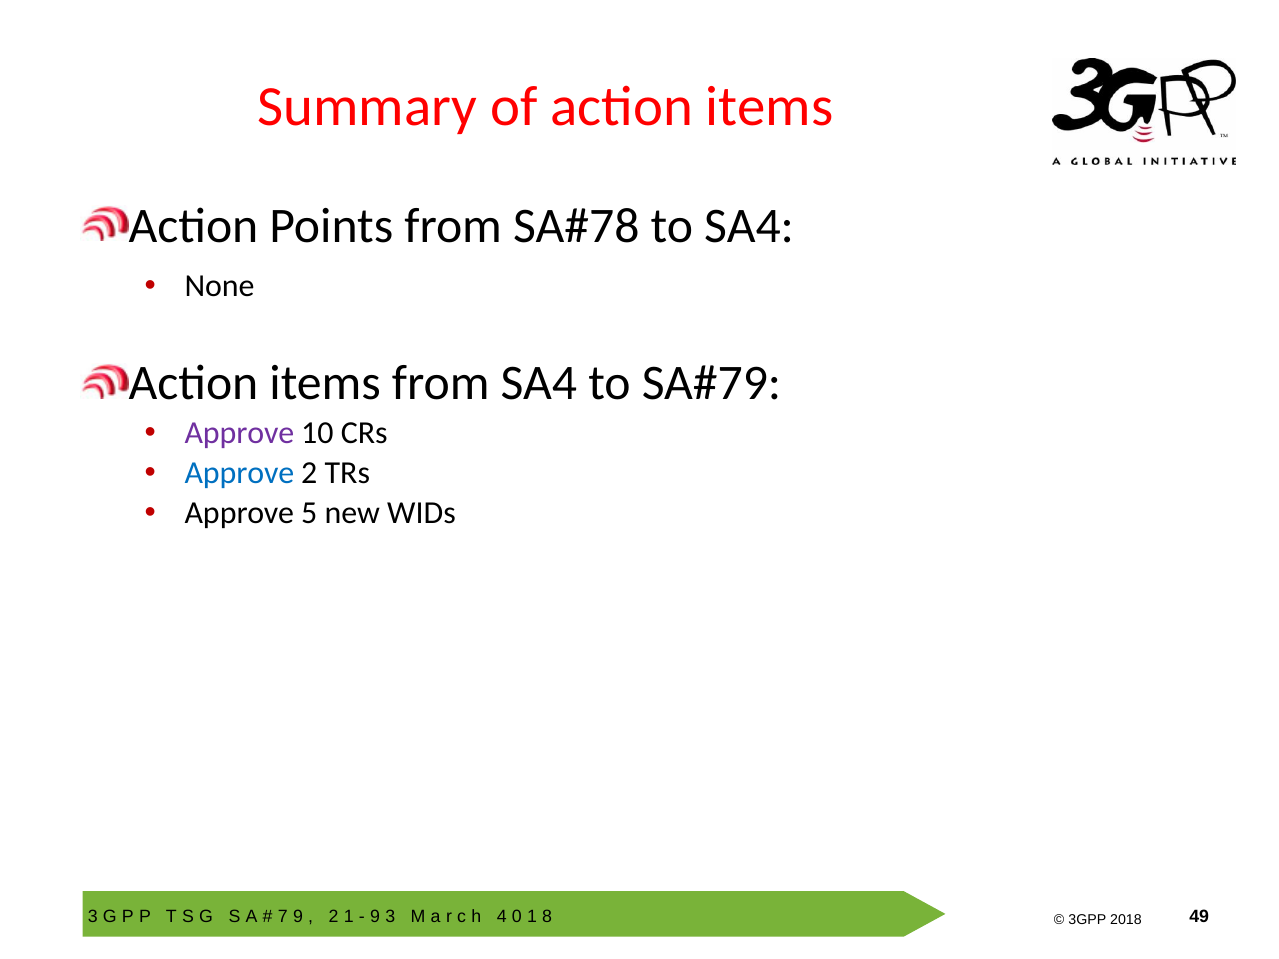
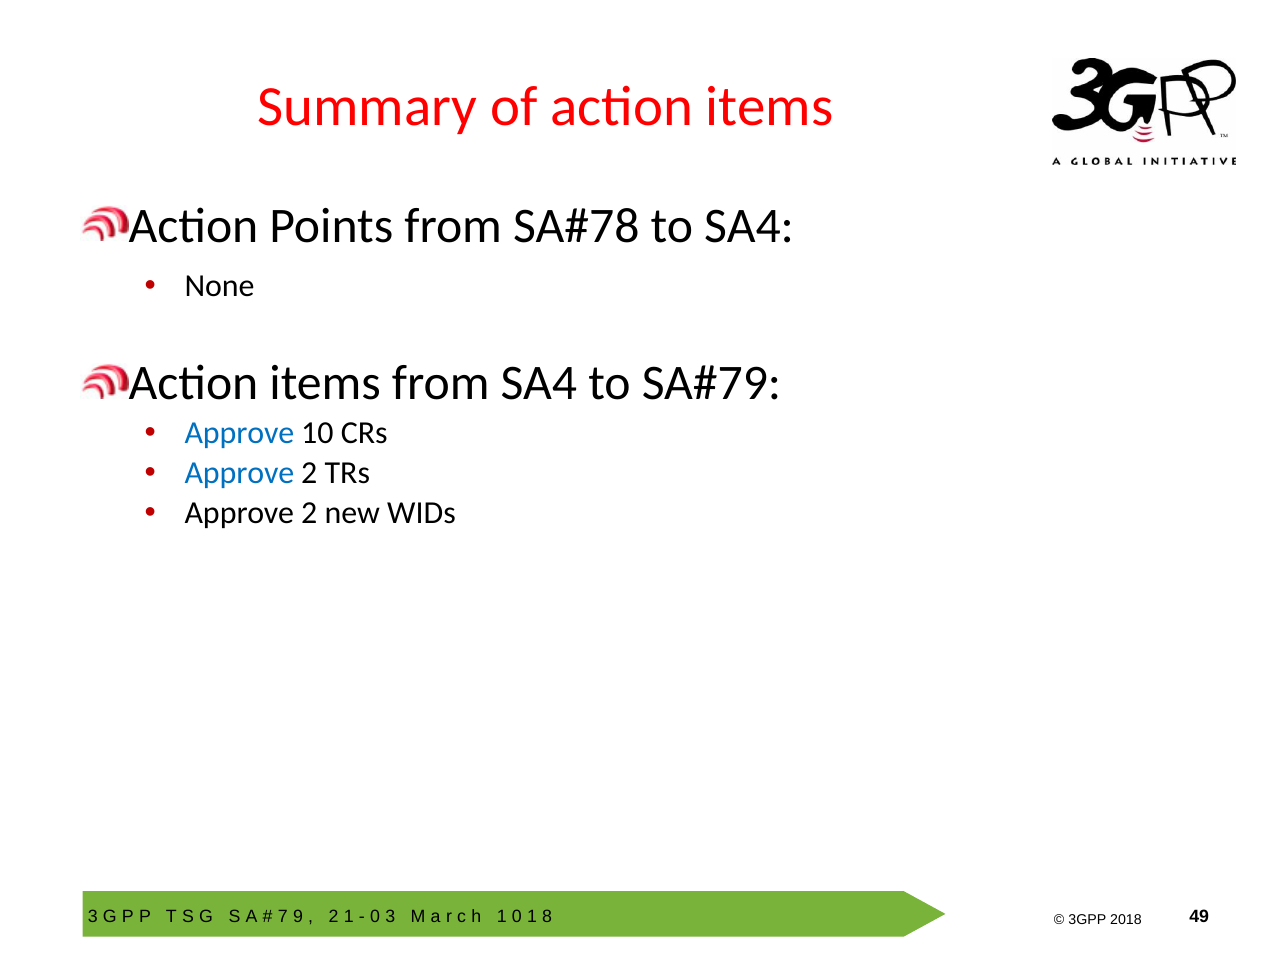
Approve colour: purple -> blue (239, 433)
5: 5 -> 2 (309, 513)
9: 9 -> 0 (375, 917)
4: 4 -> 1 (502, 917)
